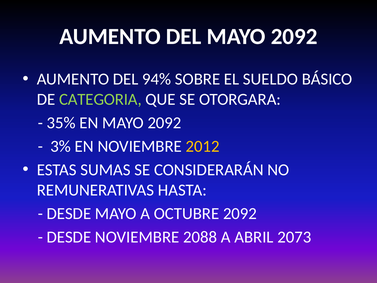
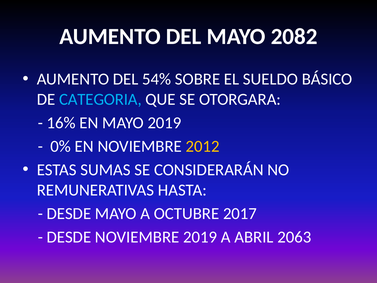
DEL MAYO 2092: 2092 -> 2082 (294, 36)
94%: 94% -> 54% (157, 79)
CATEGORIA colour: light green -> light blue (100, 99)
35%: 35% -> 16% (61, 123)
EN MAYO 2092: 2092 -> 2019 (164, 123)
3%: 3% -> 0% (61, 146)
OCTUBRE 2092: 2092 -> 2017 (240, 213)
NOVIEMBRE 2088: 2088 -> 2019 (200, 237)
2073: 2073 -> 2063 (294, 237)
